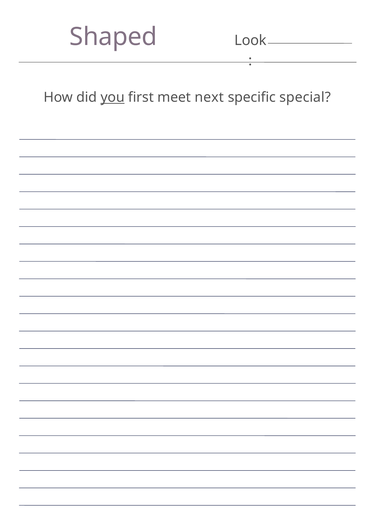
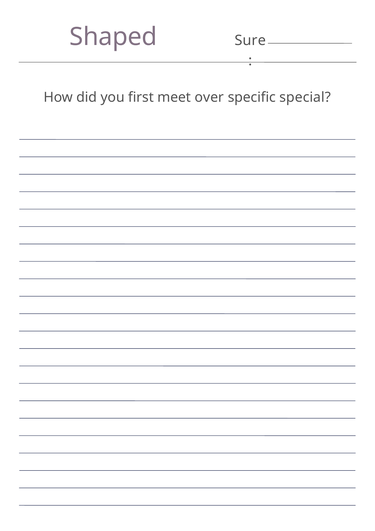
Look: Look -> Sure (250, 40)
you underline: present -> none (113, 97)
next: next -> over (209, 97)
